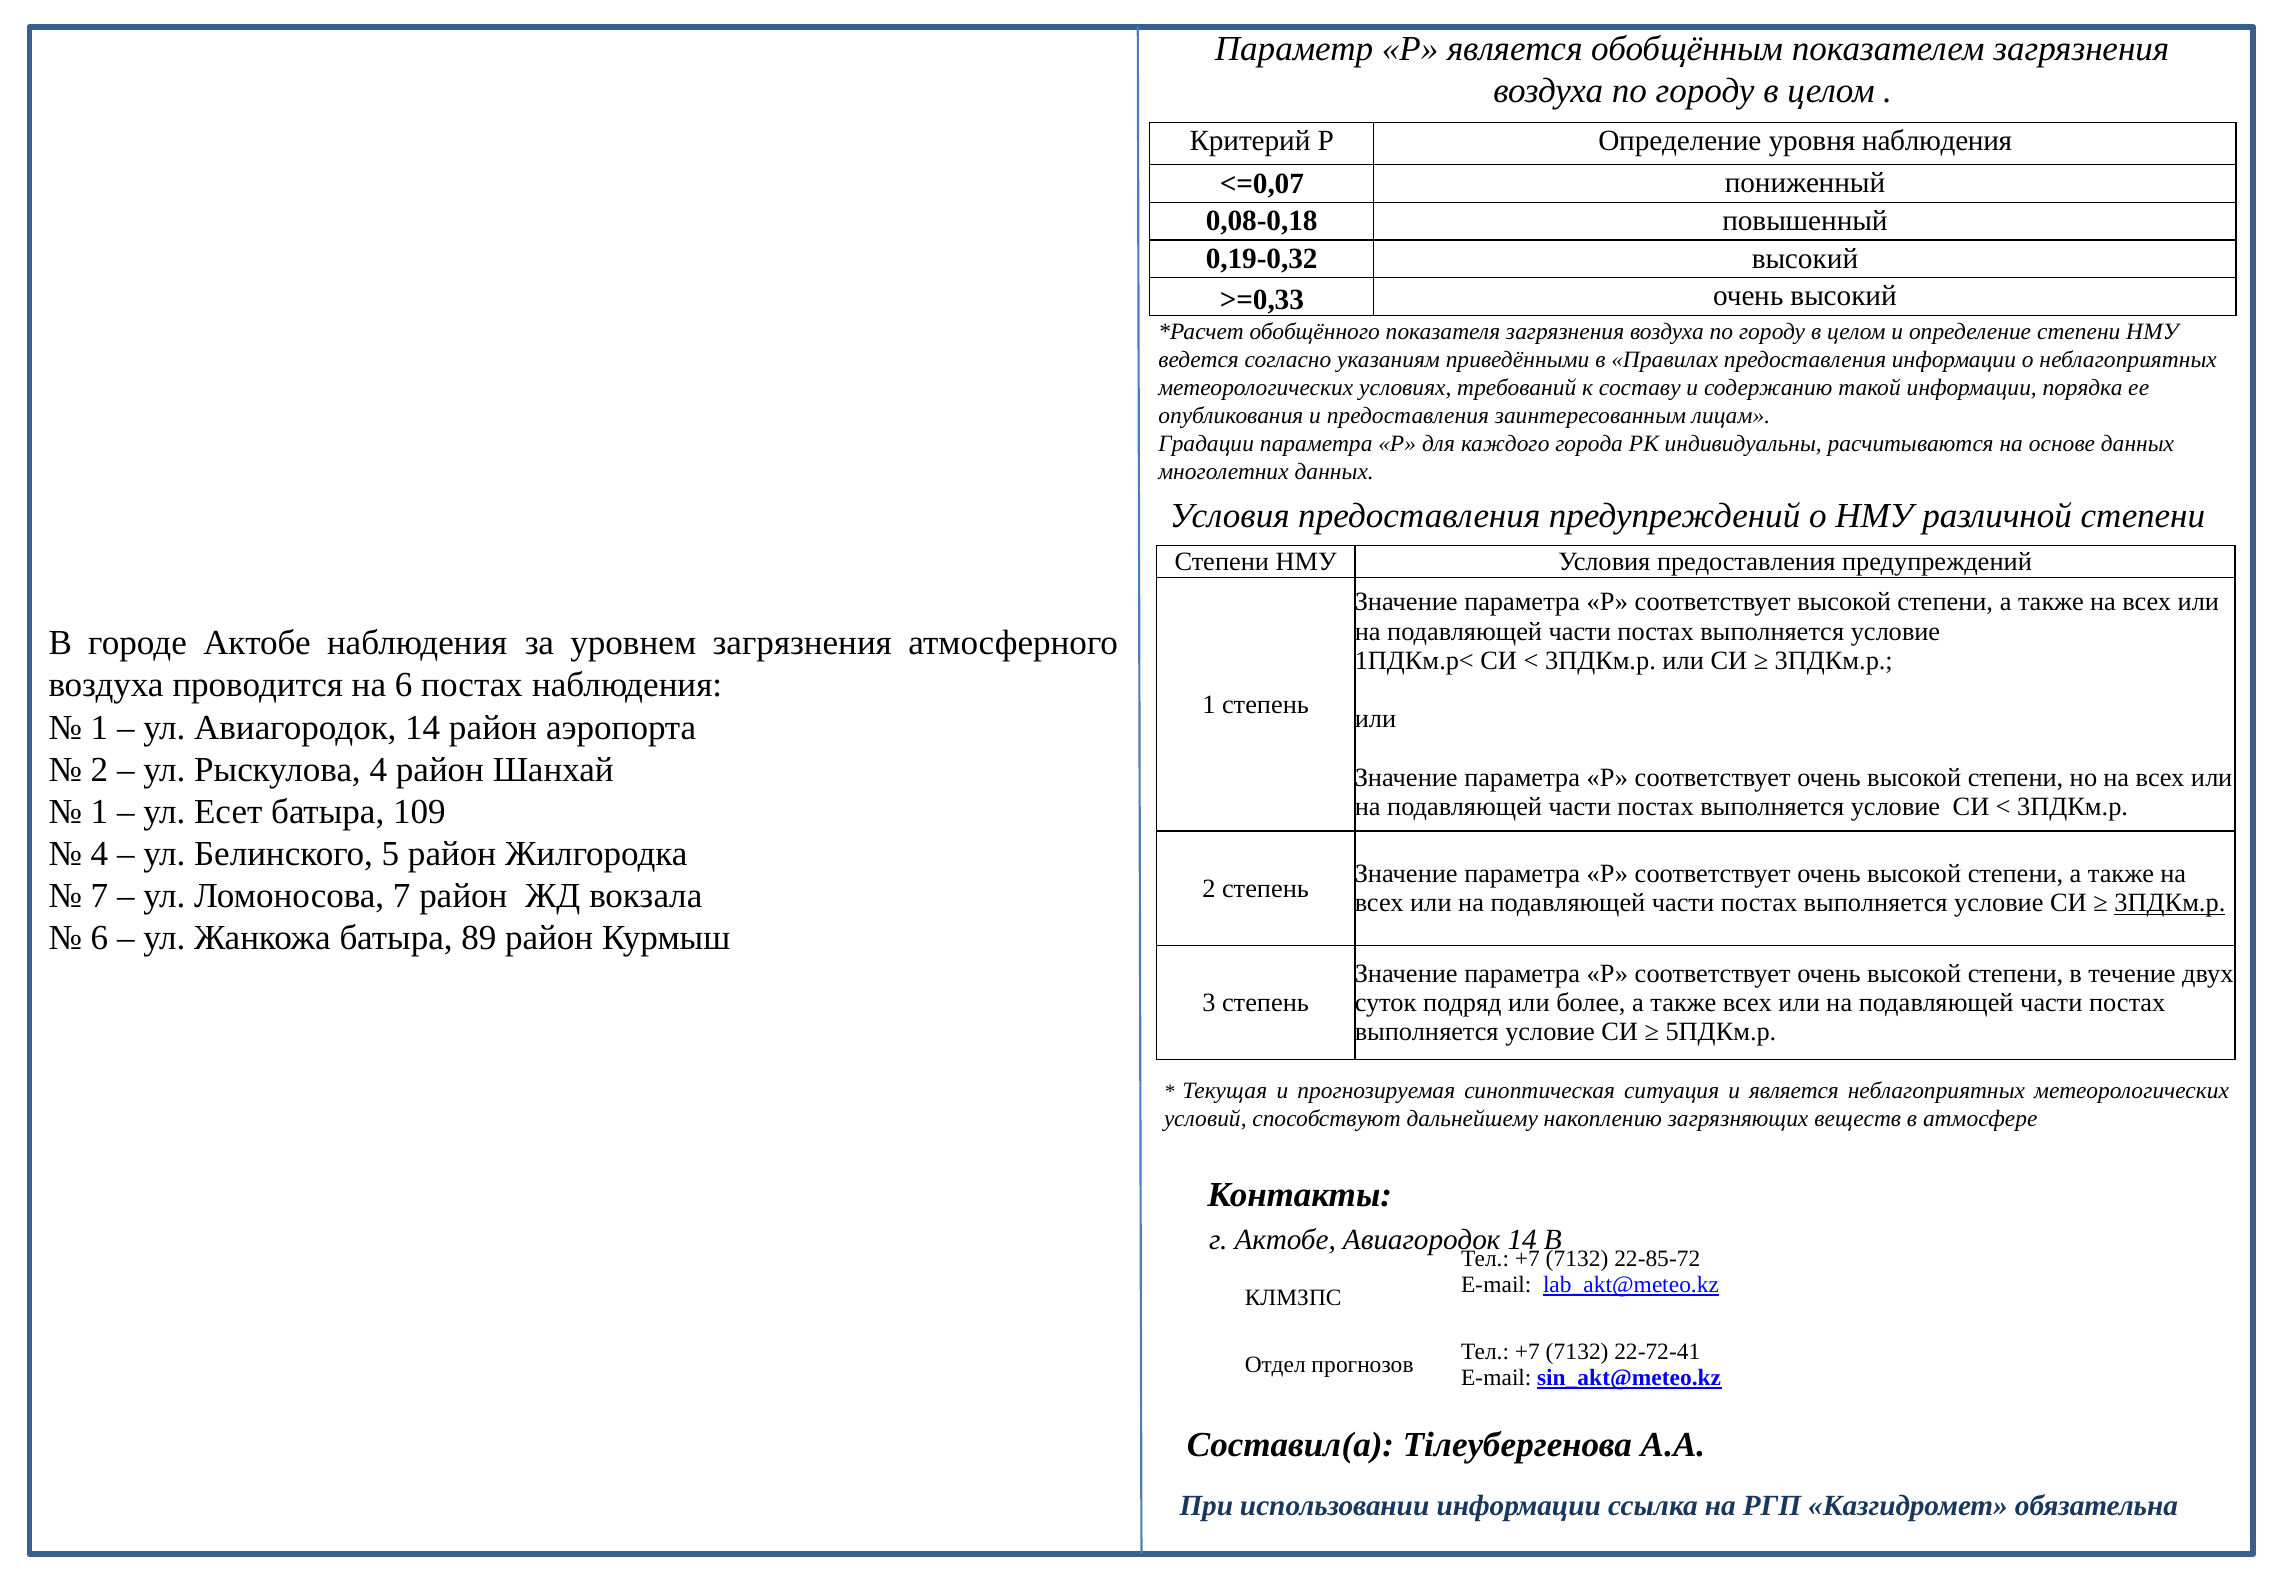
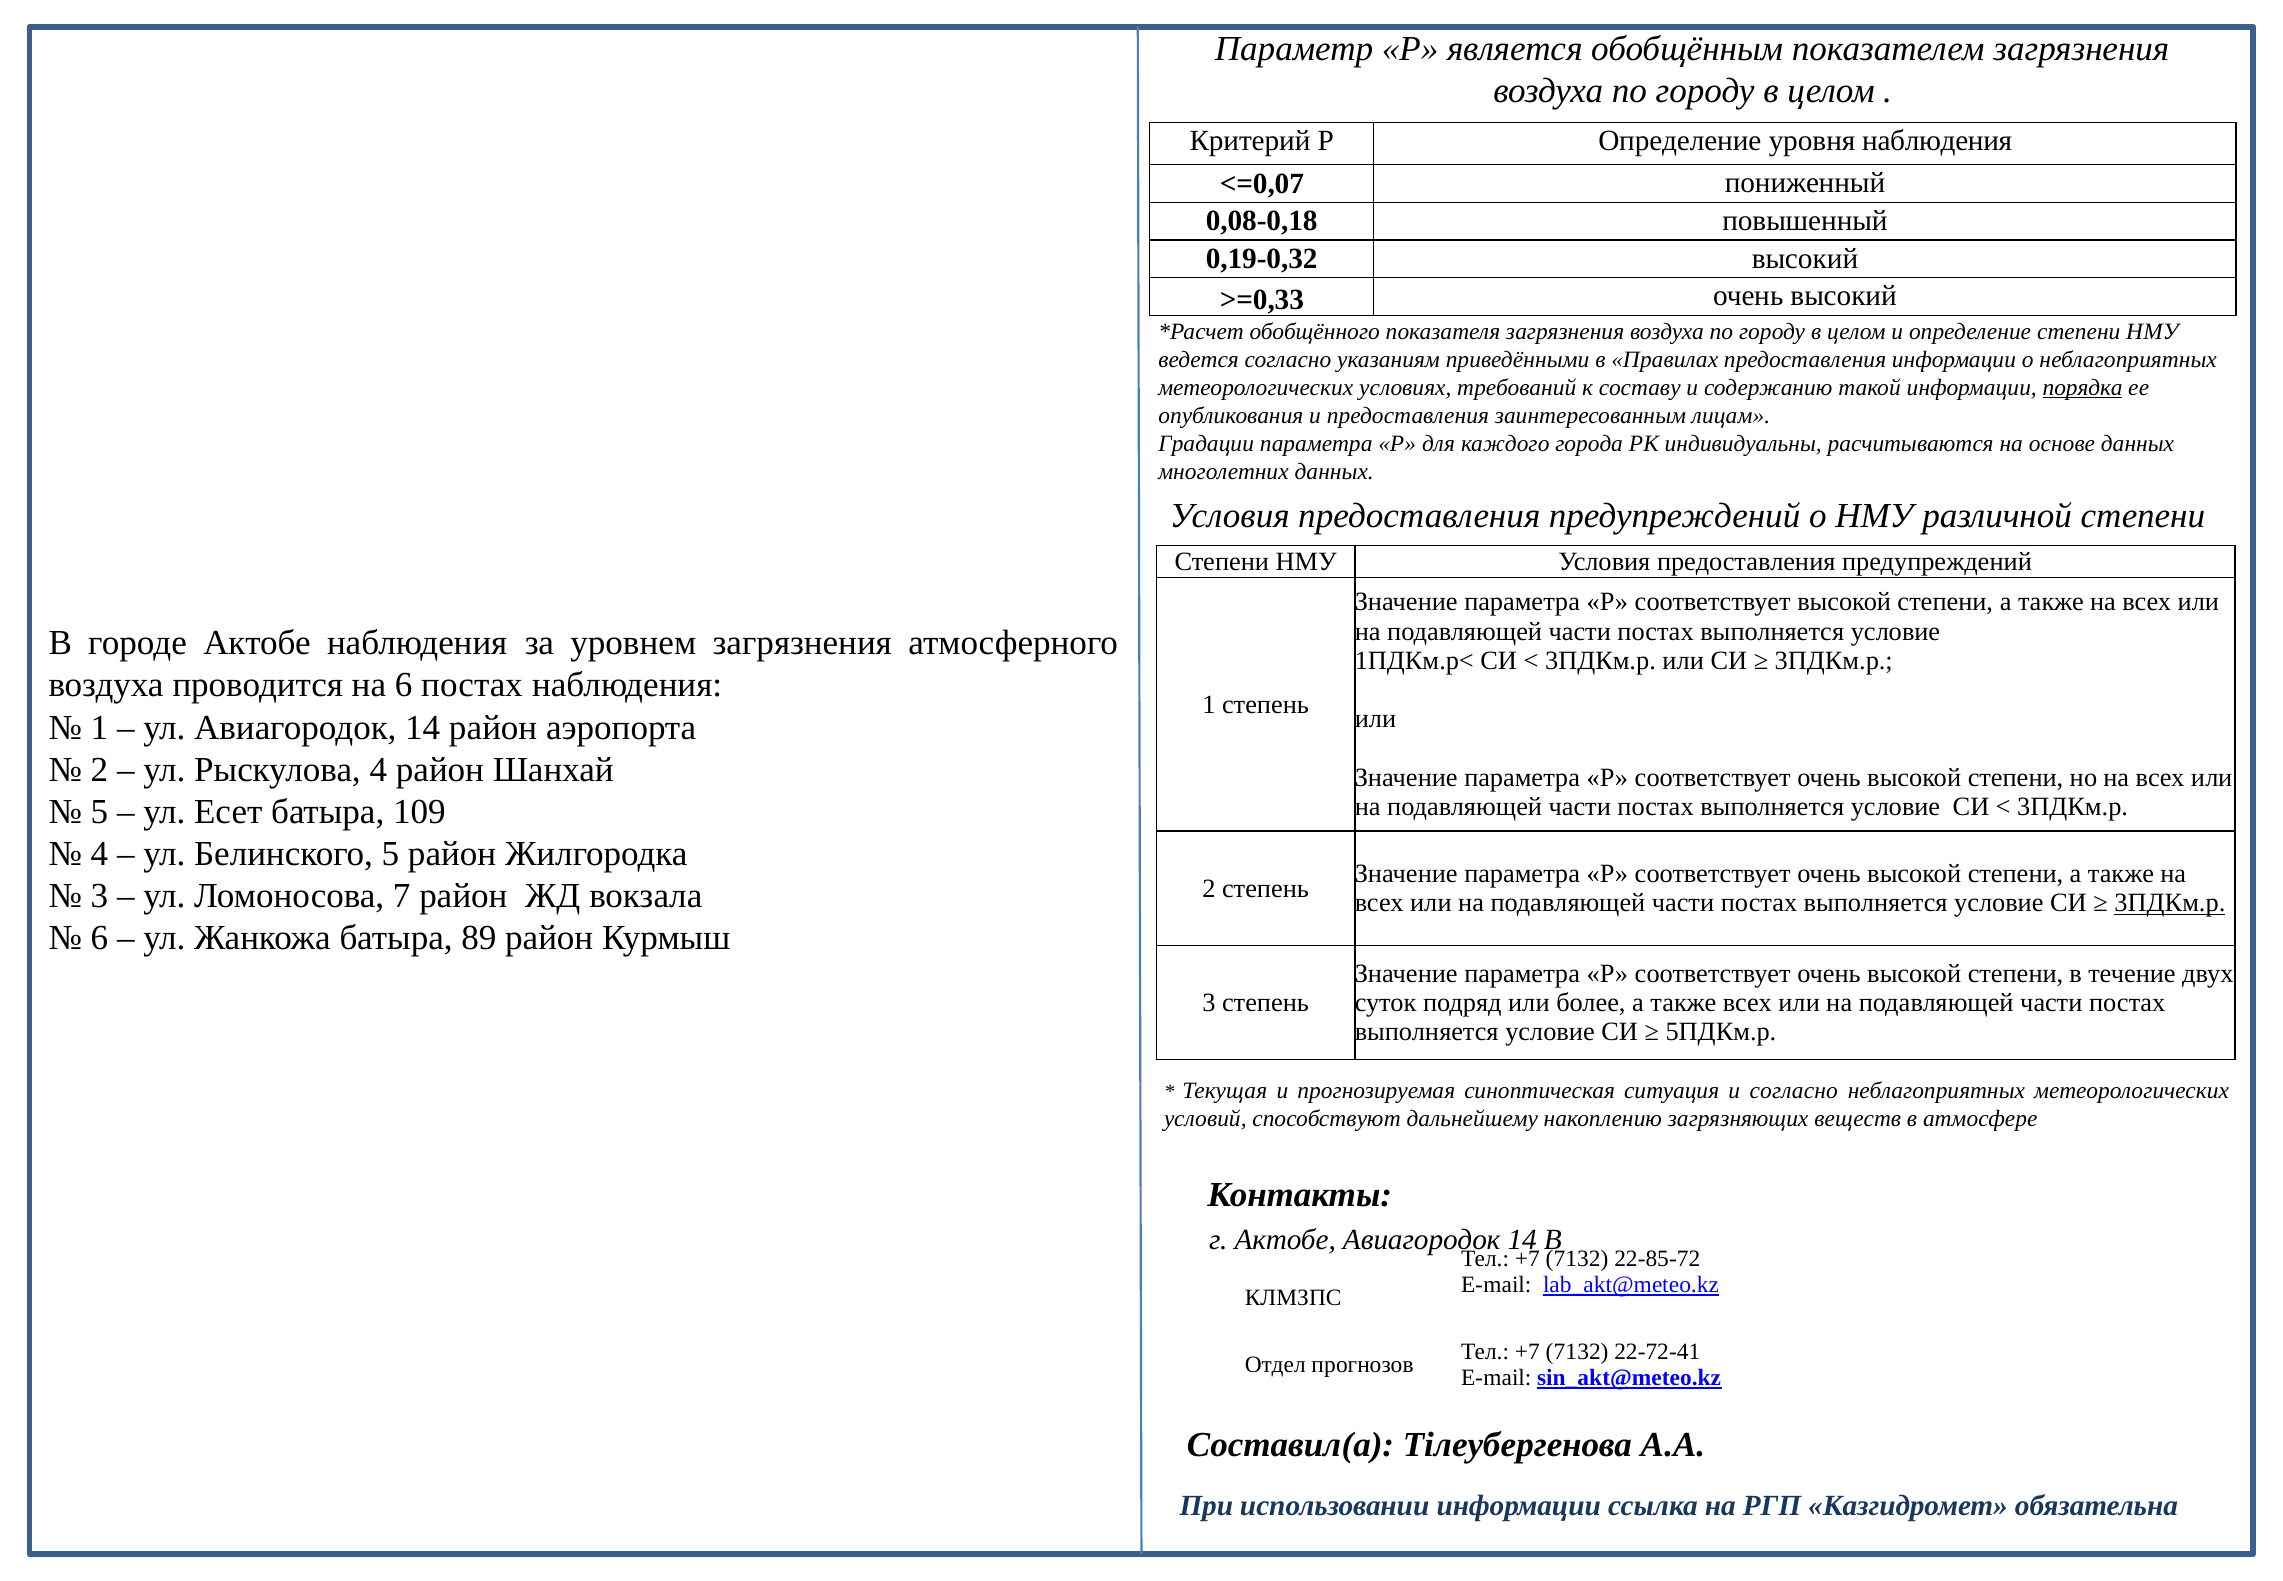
порядка underline: none -> present (2083, 387)
1: 1 -> 5 (99, 812)
7: 7 -> 3 (99, 896)
и является: является -> согласно (1794, 1091)
